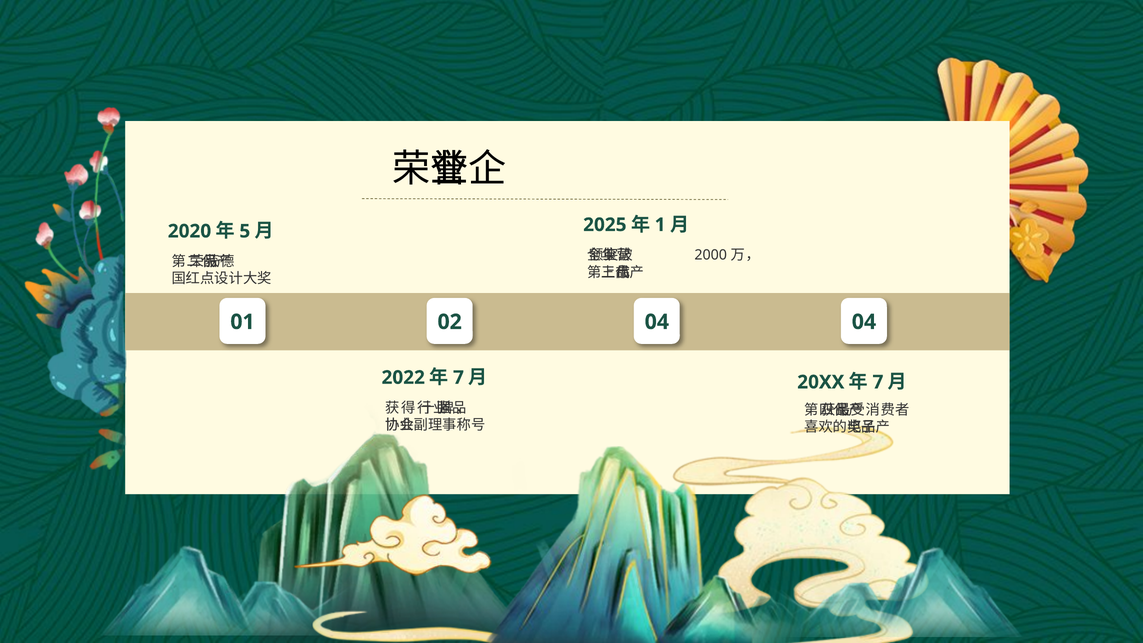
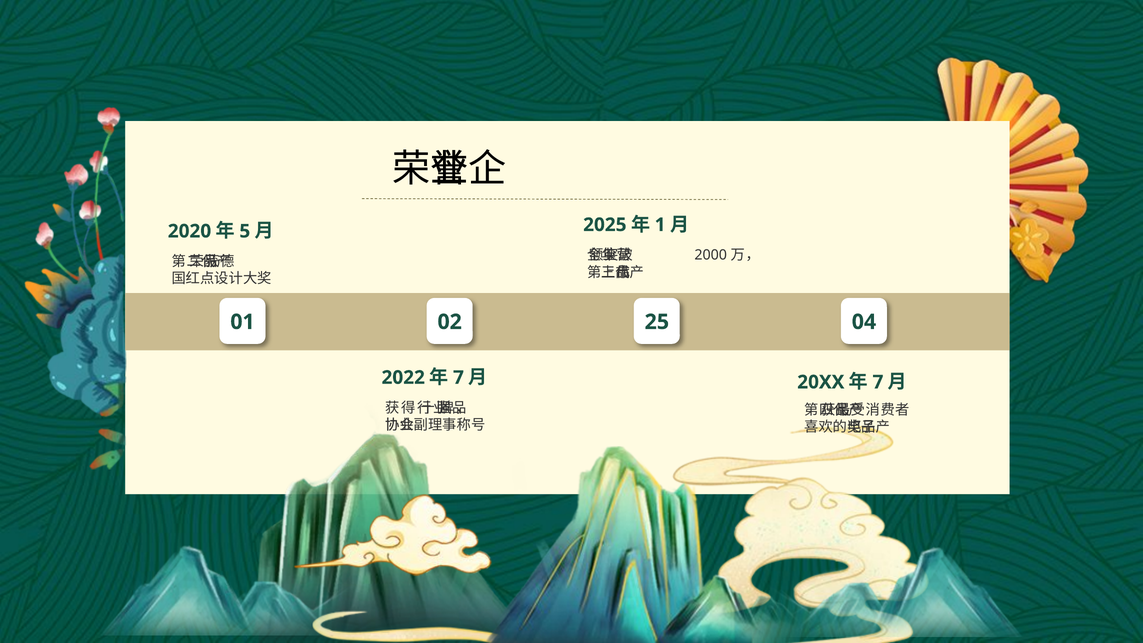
02 04: 04 -> 25 (657, 322)
